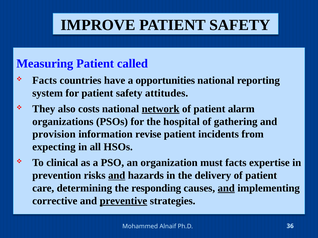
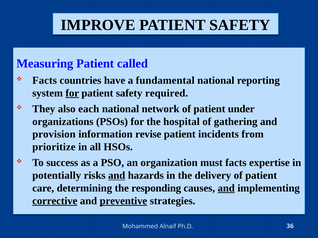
opportunities: opportunities -> fundamental (165, 81)
for underline: none -> present (72, 93)
attitudes: attitudes -> required (167, 93)
costs: costs -> each (89, 109)
network underline: present -> none (161, 109)
alarm: alarm -> under (241, 109)
expecting: expecting -> prioritize (54, 147)
clinical: clinical -> success (62, 163)
prevention: prevention -> potentially (57, 176)
corrective underline: none -> present (55, 201)
